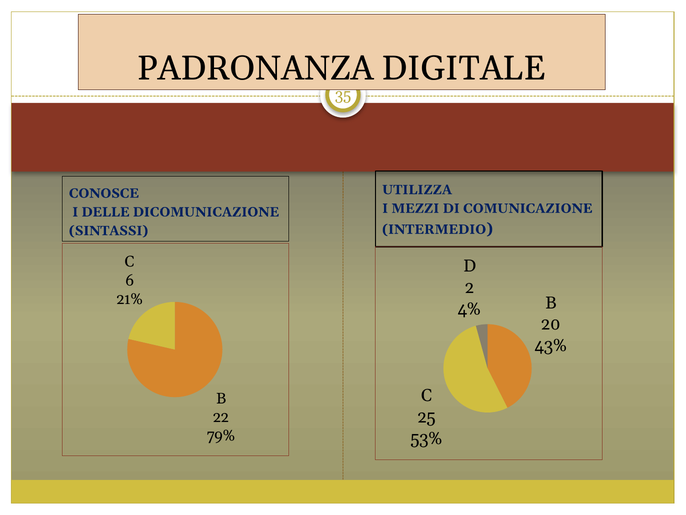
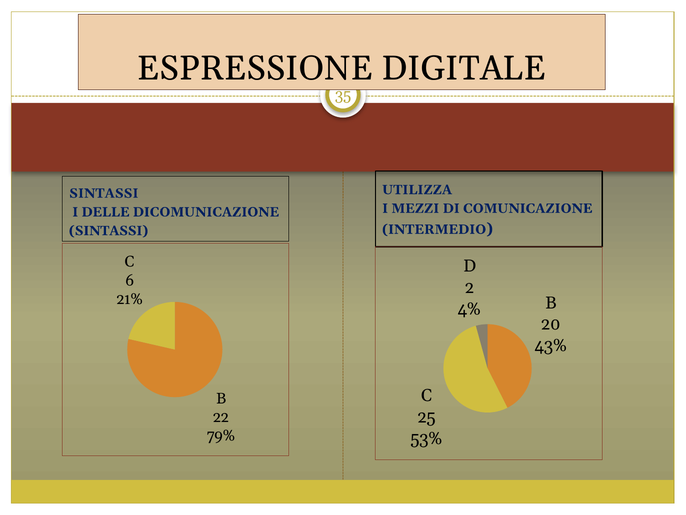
PADRONANZA: PADRONANZA -> ESPRESSIONE (255, 68)
CONOSCE: CONOSCE -> SINTASSI (104, 193)
